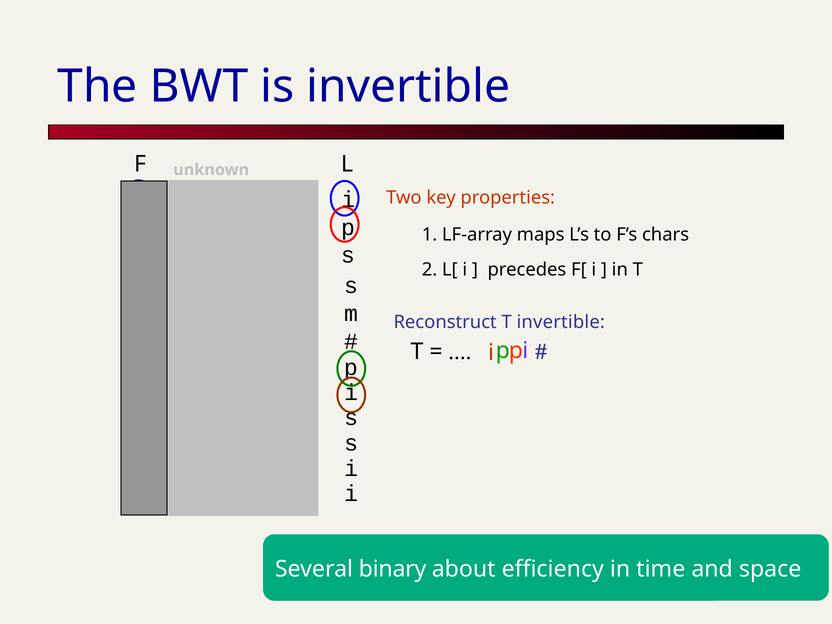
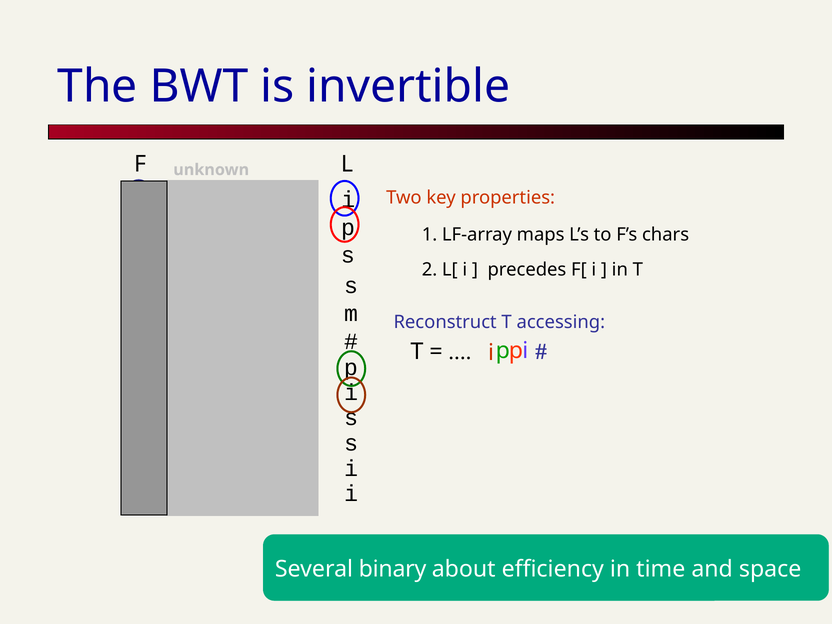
T invertible: invertible -> accessing (561, 322)
